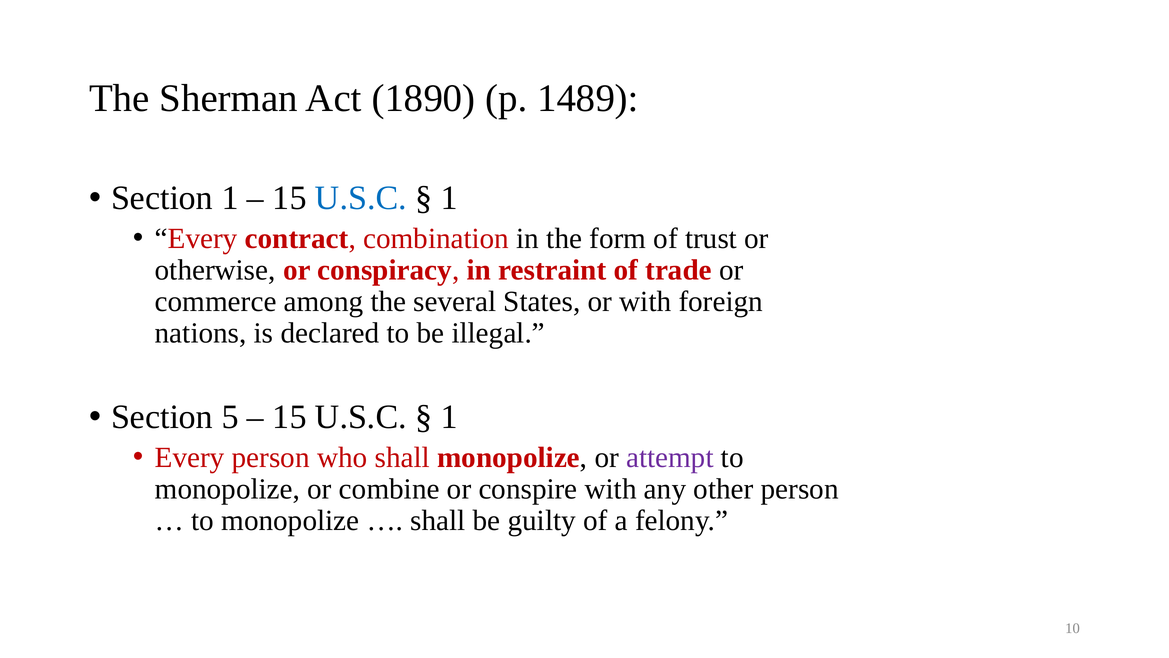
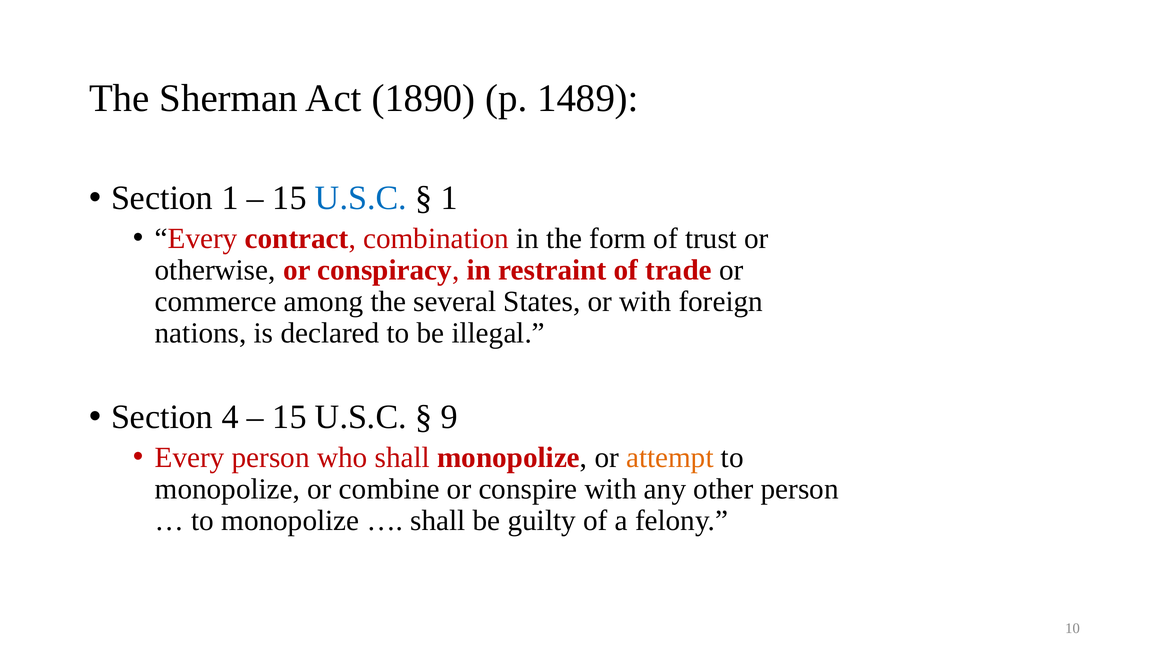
5: 5 -> 4 (230, 417)
1: 1 -> 9 (449, 417)
attempt colour: purple -> orange (670, 457)
